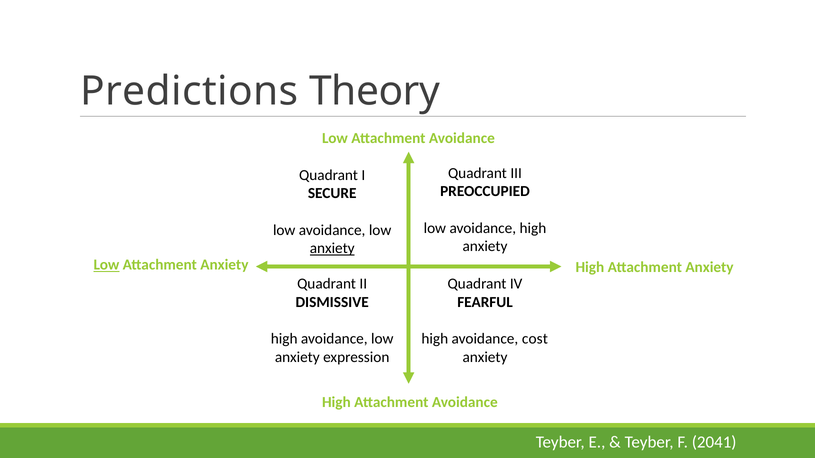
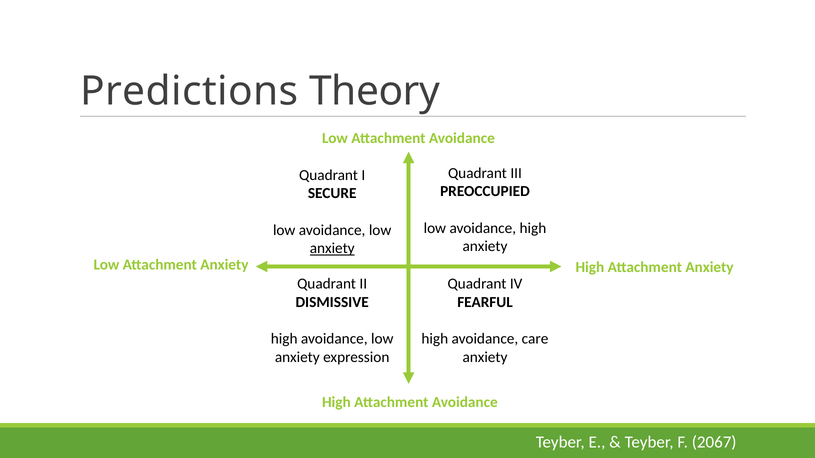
Low underline: present -> none (106, 265)
cost: cost -> care (535, 339)
2041: 2041 -> 2067 (714, 443)
